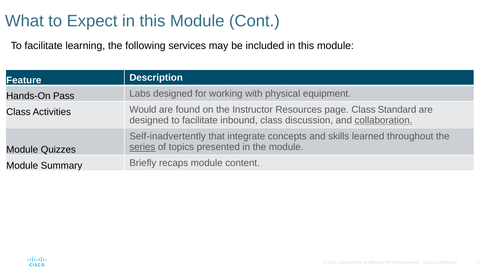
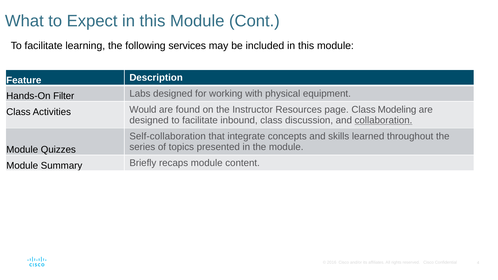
Pass: Pass -> Filter (64, 96)
Standard: Standard -> Modeling (397, 110)
Self-inadvertently: Self-inadvertently -> Self-collaboration (168, 136)
series underline: present -> none (142, 147)
